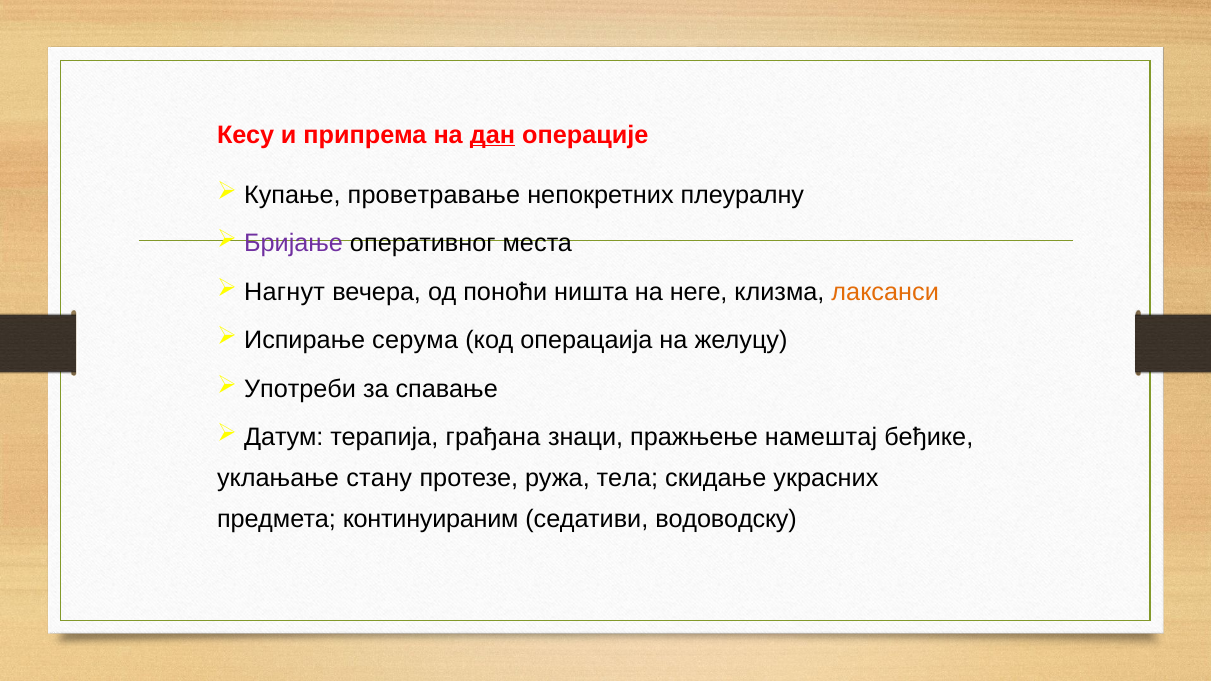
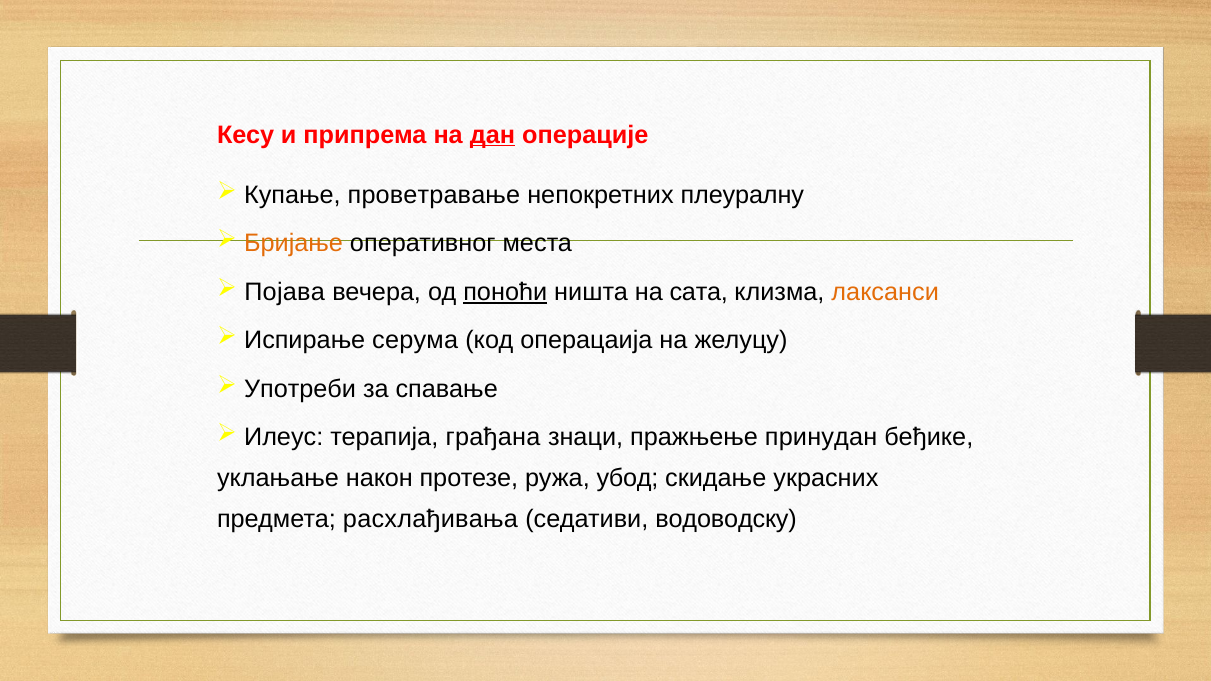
Бријање colour: purple -> orange (294, 244)
Нагнут: Нагнут -> Појава (285, 292)
поноћи underline: none -> present (505, 292)
неге: неге -> сата (699, 292)
Датум: Датум -> Илеус (284, 437)
намештај: намештај -> принудан (821, 437)
стану: стану -> након (379, 478)
тела: тела -> убод (627, 478)
континуираним: континуираним -> расхлађивања (430, 519)
